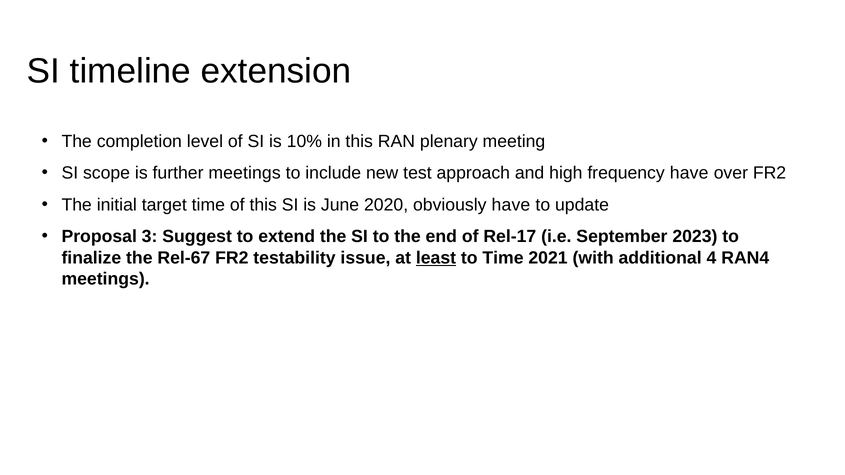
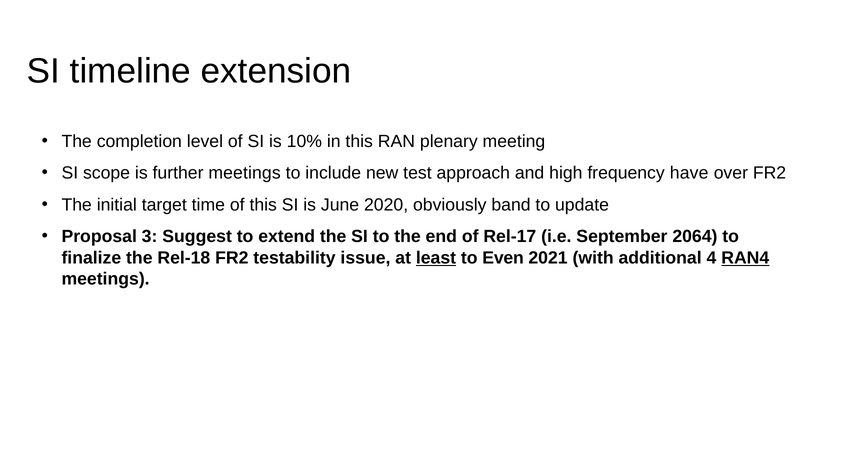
obviously have: have -> band (511, 205)
2023: 2023 -> 2064 (695, 237)
Rel-67: Rel-67 -> Rel-18 (184, 258)
to Time: Time -> Even (503, 258)
RAN4 underline: none -> present (745, 258)
